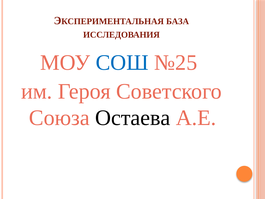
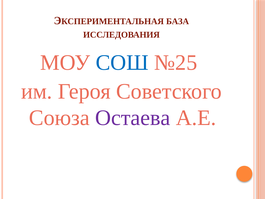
Остаева colour: black -> purple (133, 118)
